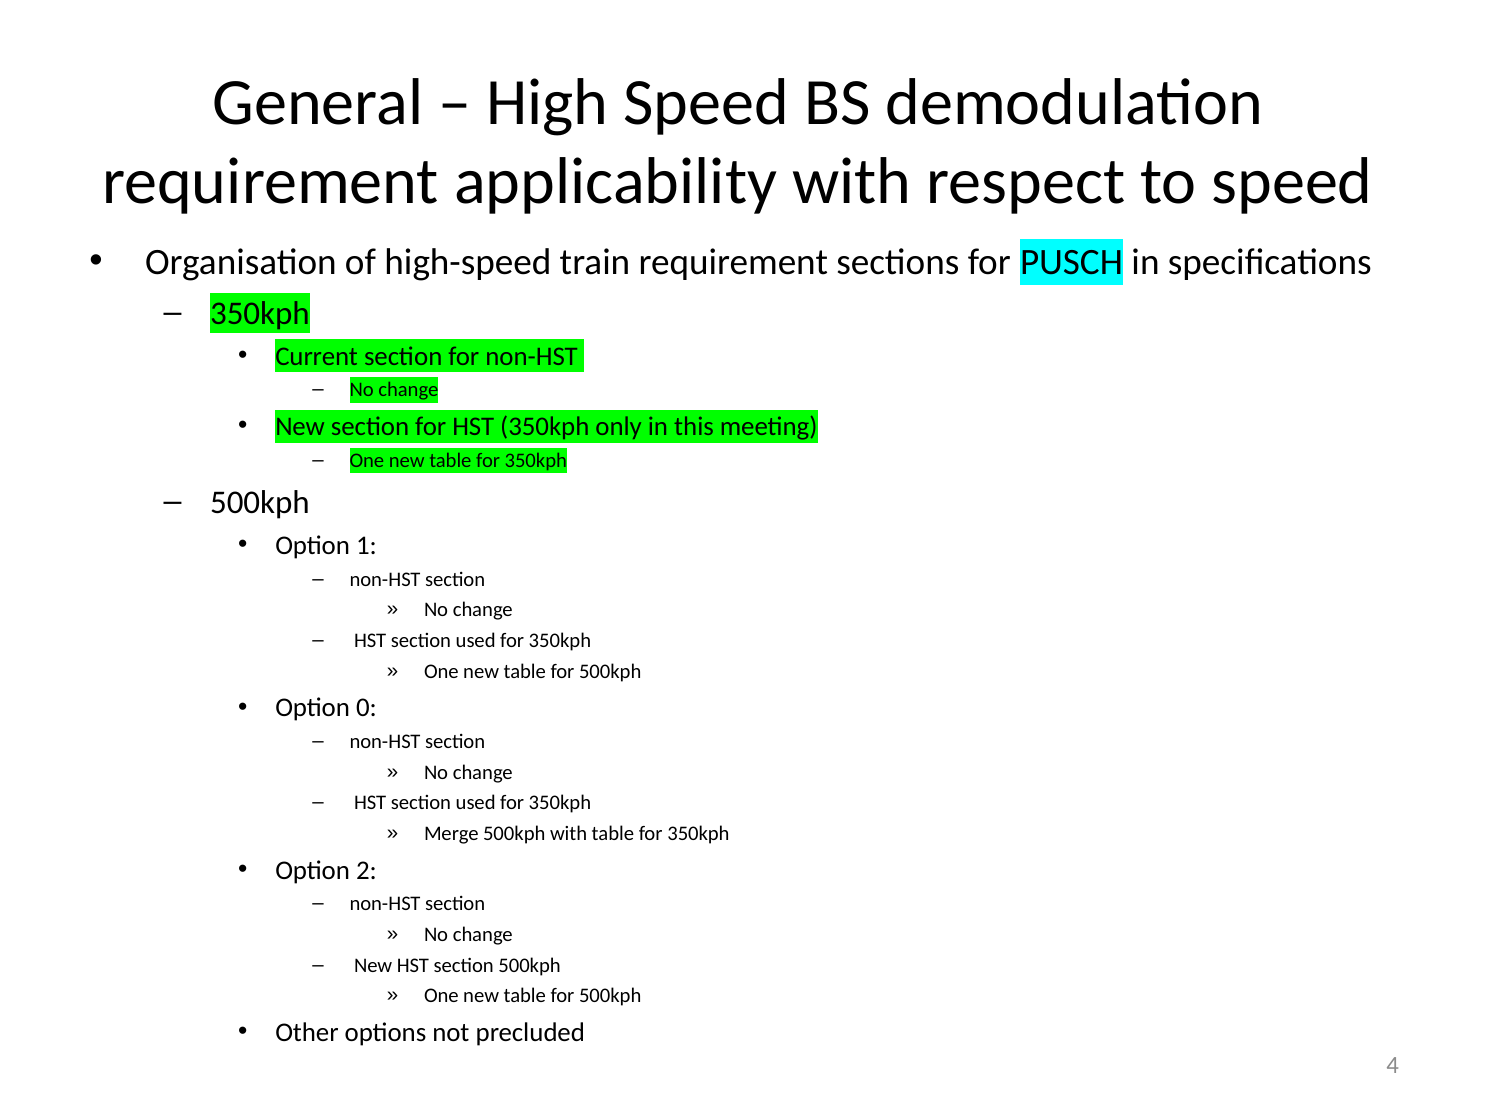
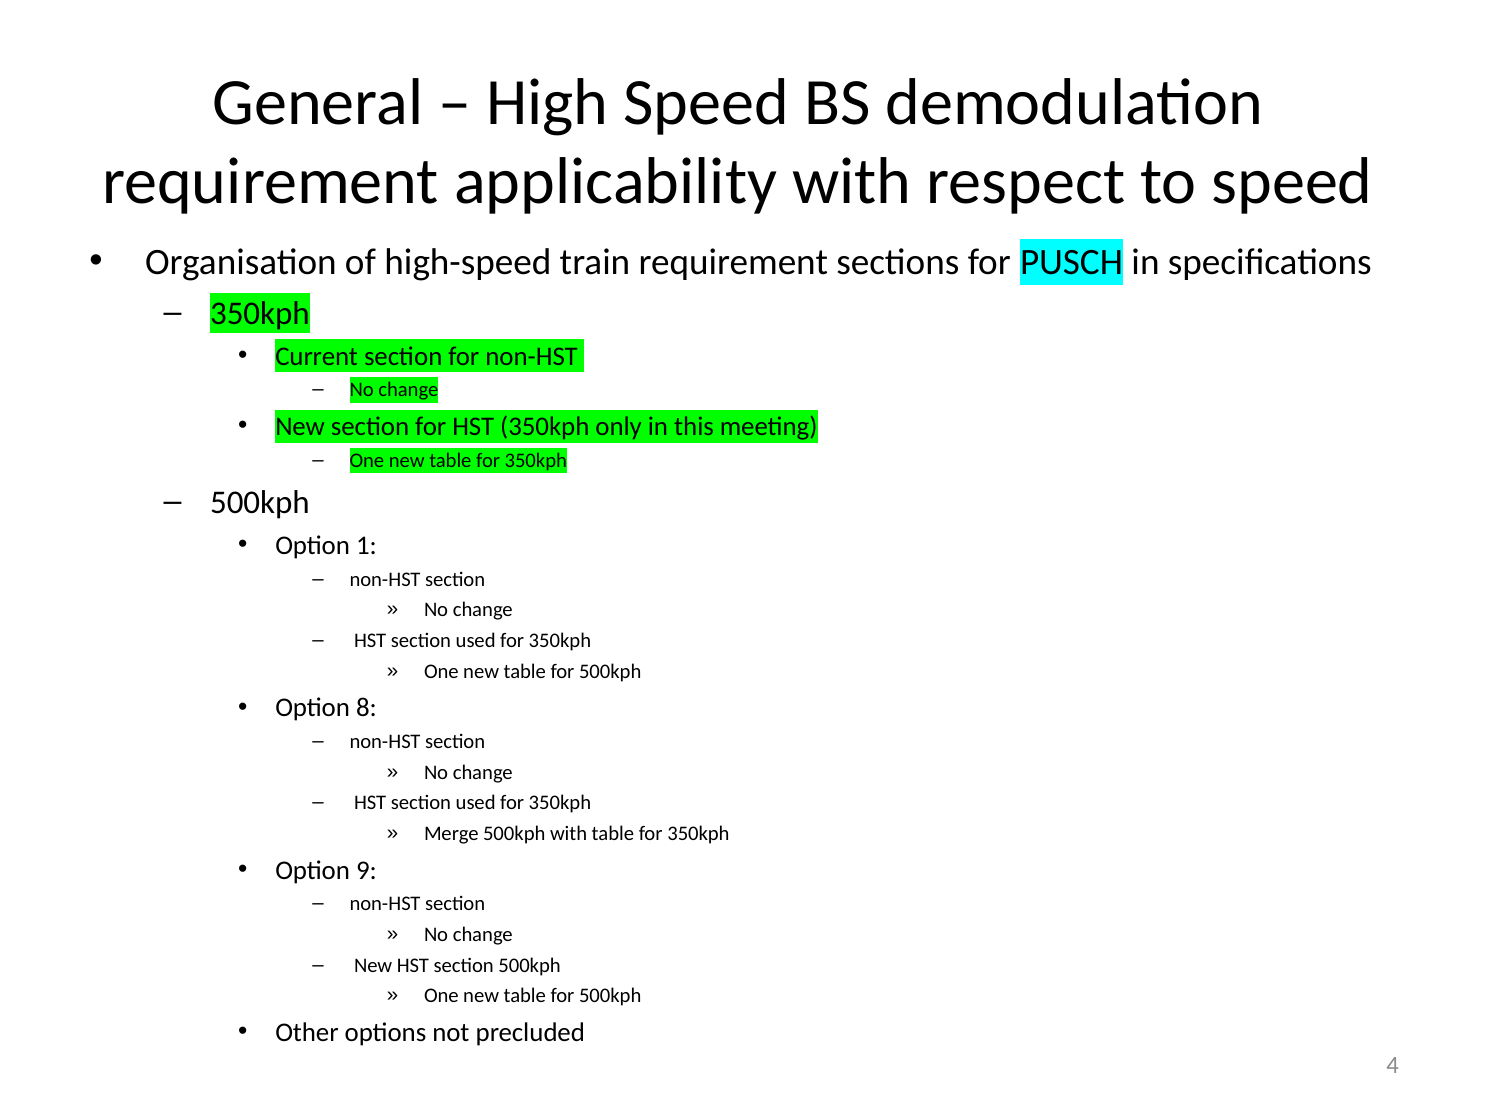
0: 0 -> 8 (366, 708)
2: 2 -> 9 (366, 870)
